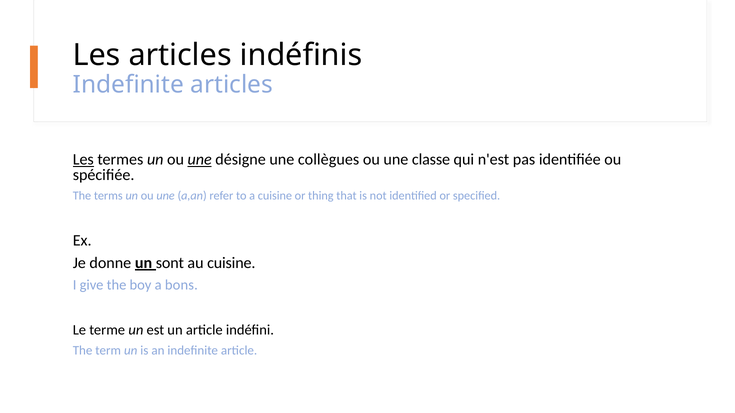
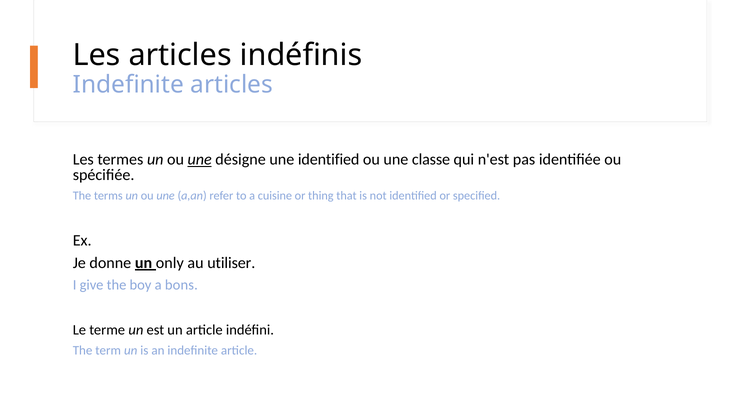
Les underline: present -> none (83, 160)
une collègues: collègues -> identified (329, 160)
sont: sont -> only (170, 263)
au cuisine: cuisine -> utiliser (231, 263)
